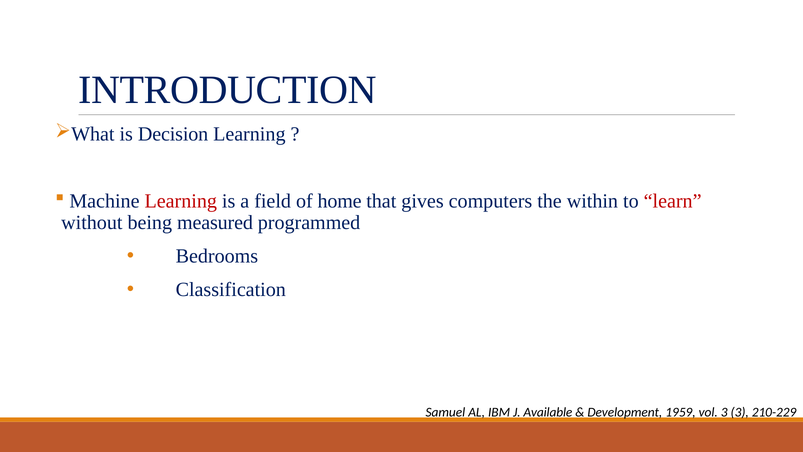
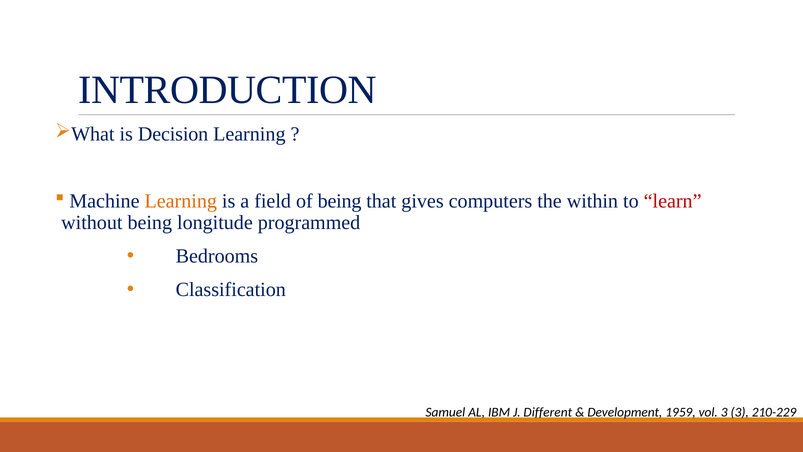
Learning colour: red -> orange (181, 201)
of home: home -> being (340, 201)
measured: measured -> longitude (215, 222)
Available: Available -> Different (548, 412)
